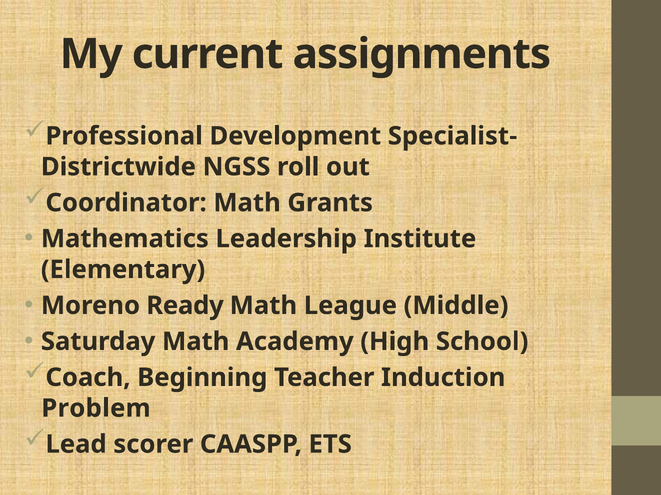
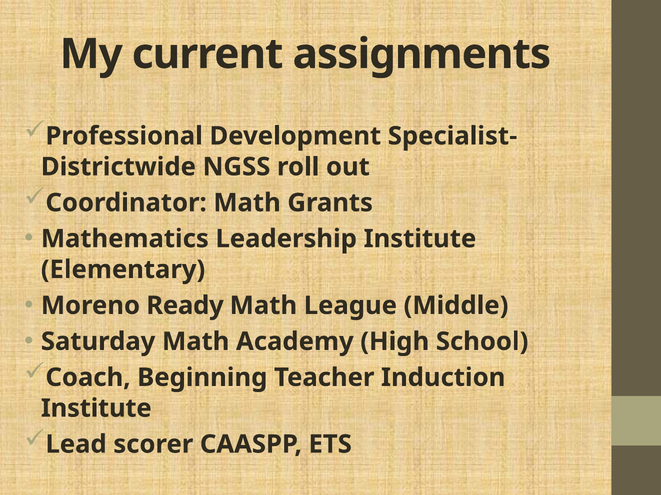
Problem: Problem -> Institute (96, 409)
